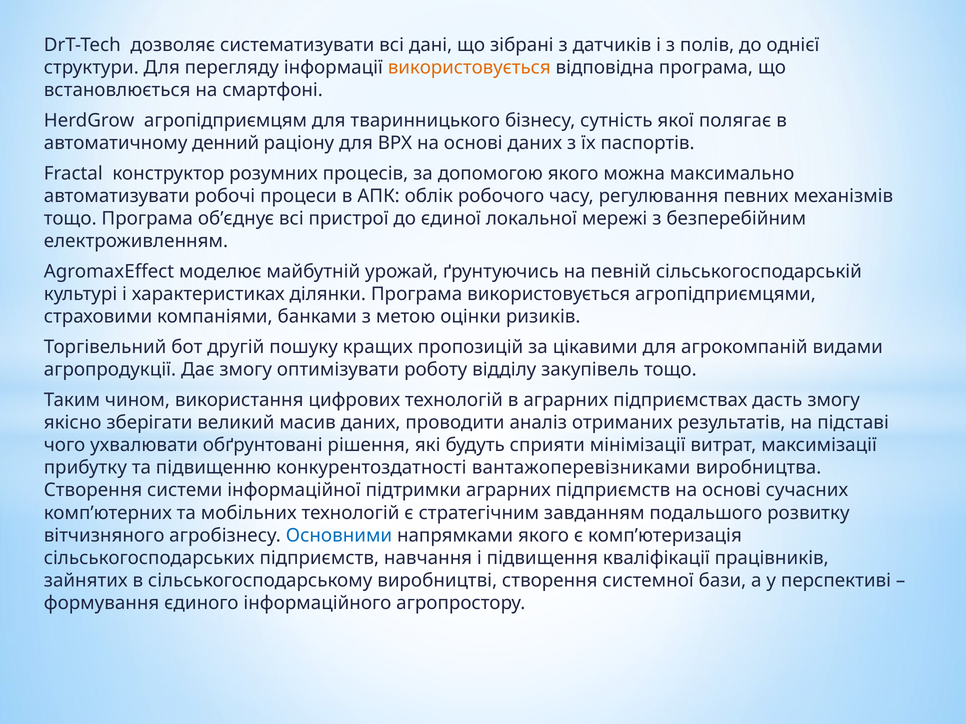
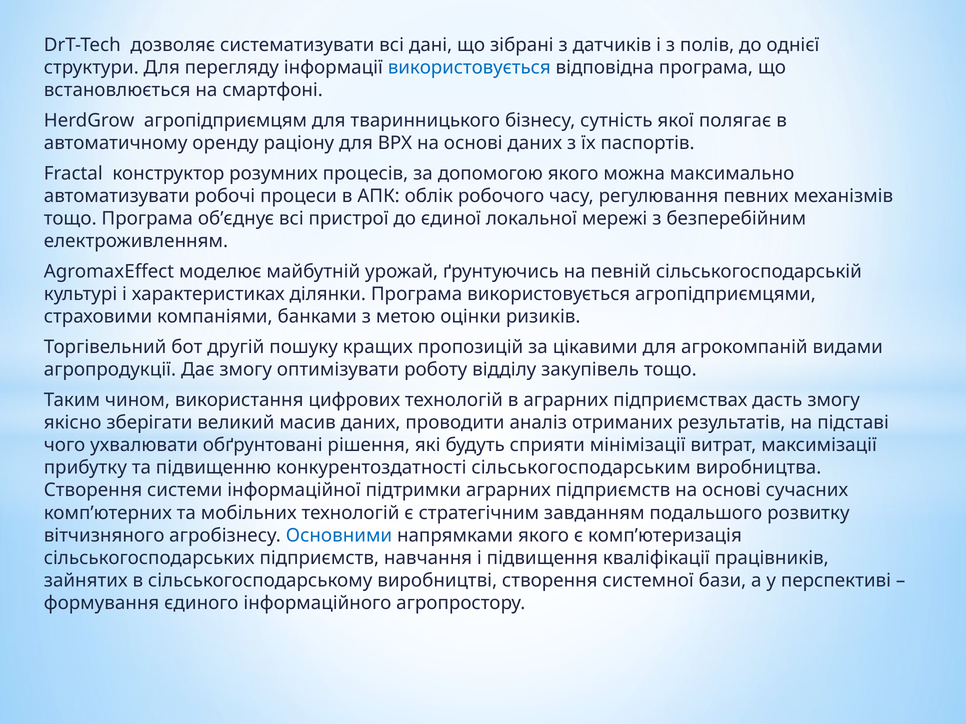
використовується colour: orange -> blue (469, 68)
денний: денний -> оренду (225, 143)
вантажоперевізниками: вантажоперевізниками -> сільськогосподарським (581, 468)
